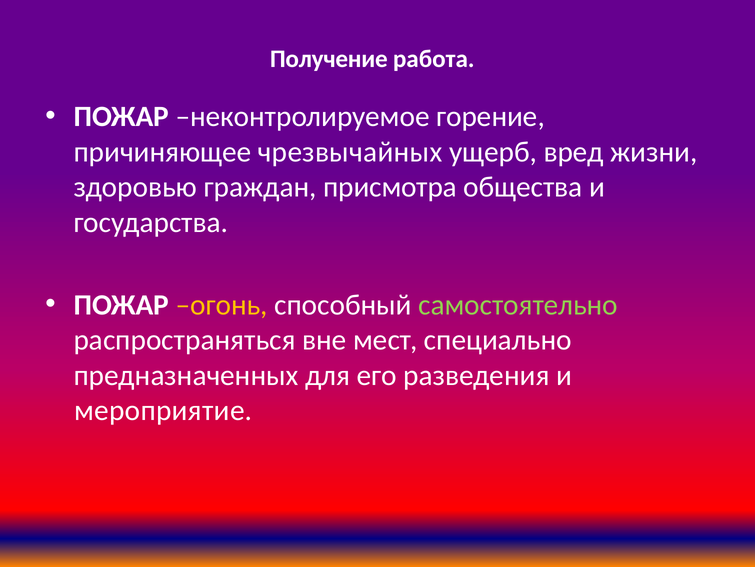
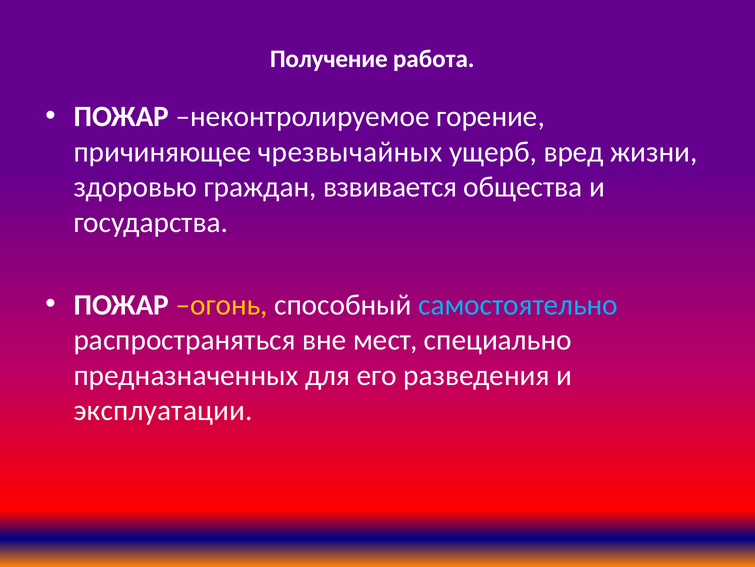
присмотра: присмотра -> взвивается (390, 187)
самостоятельно colour: light green -> light blue (518, 304)
мероприятие: мероприятие -> эксплуатации (163, 410)
